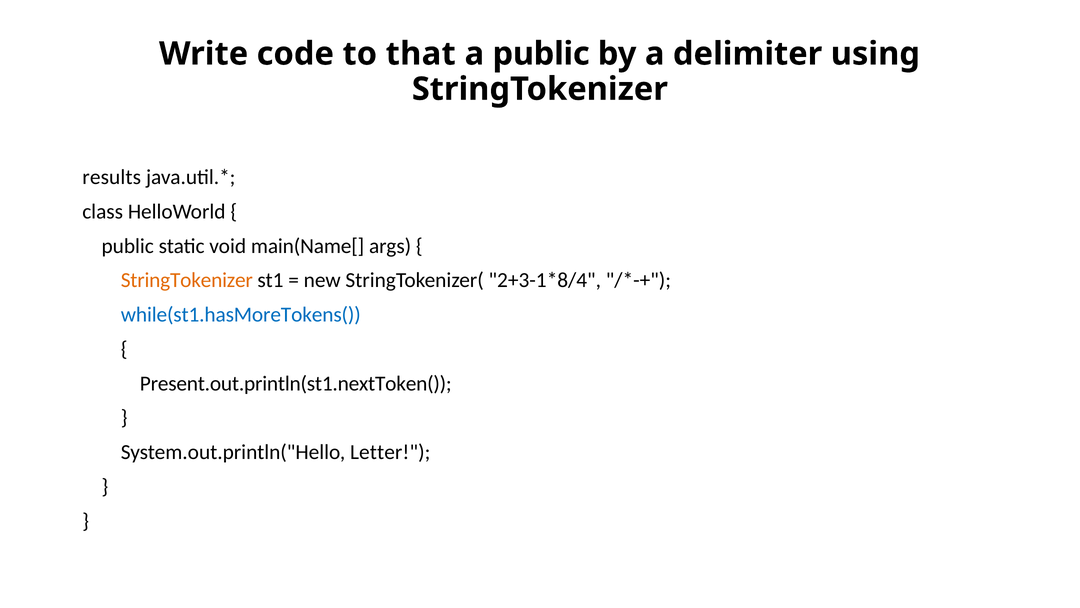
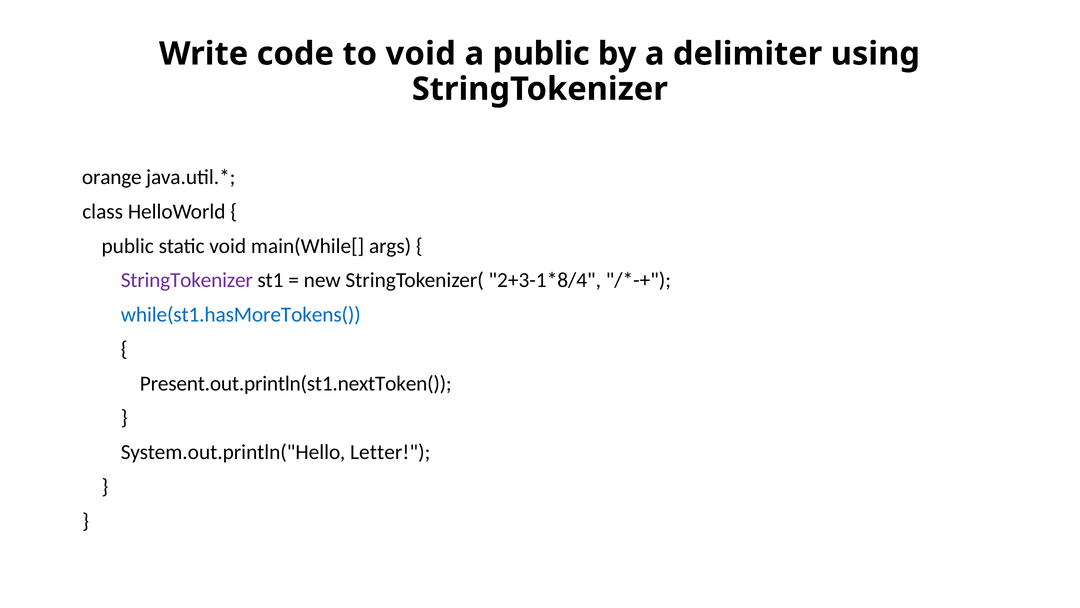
to that: that -> void (421, 54)
results: results -> orange (112, 177)
main(Name[: main(Name[ -> main(While[ (308, 246)
StringTokenizer colour: orange -> purple (187, 280)
